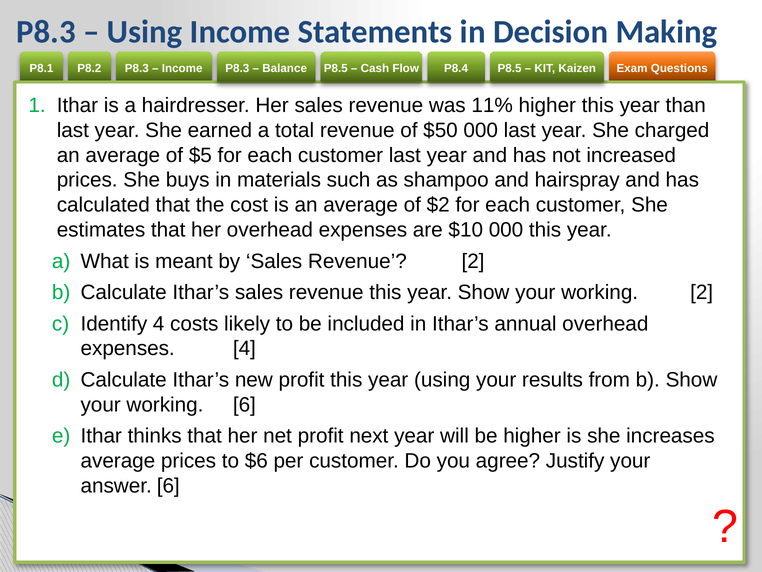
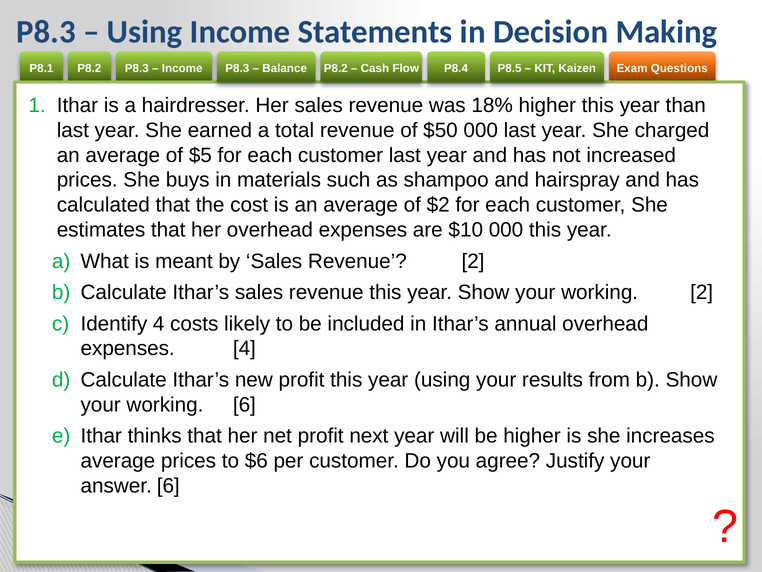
P8.5: P8.5 -> P8.2 (336, 68)
11%: 11% -> 18% (492, 105)
